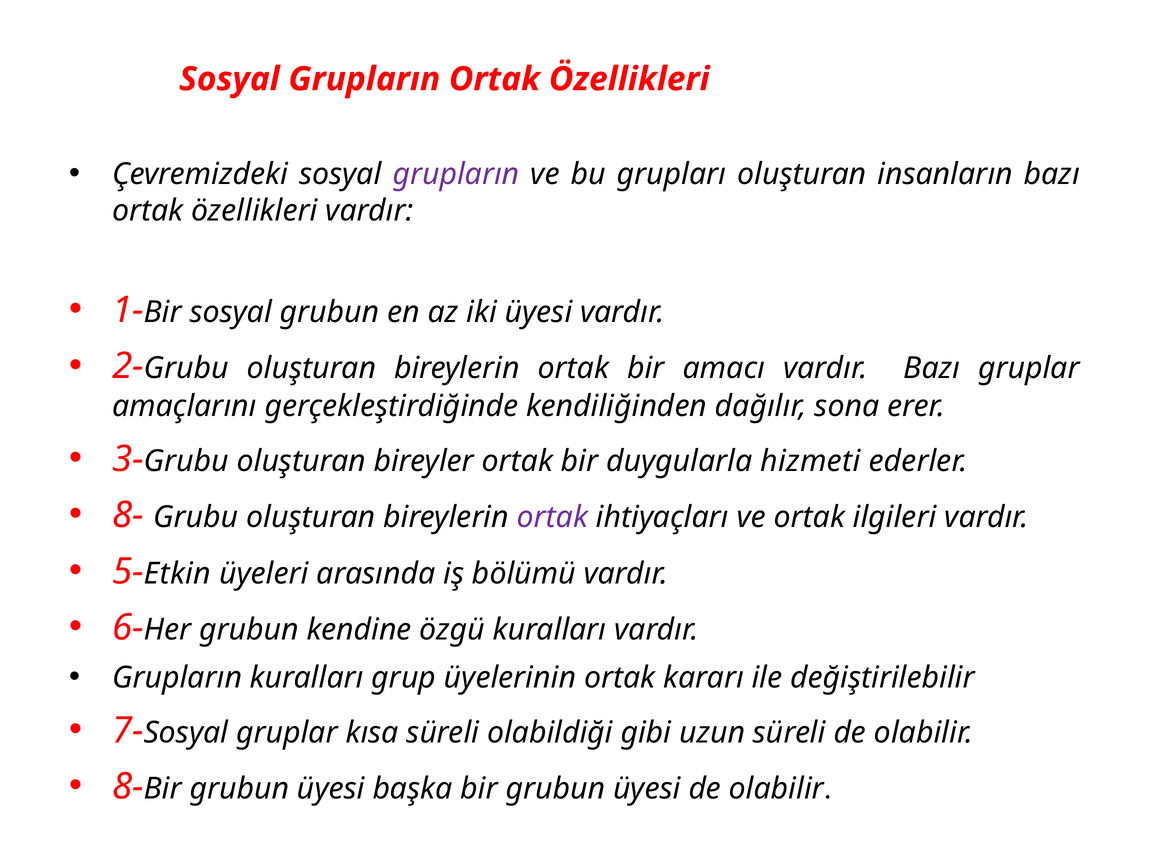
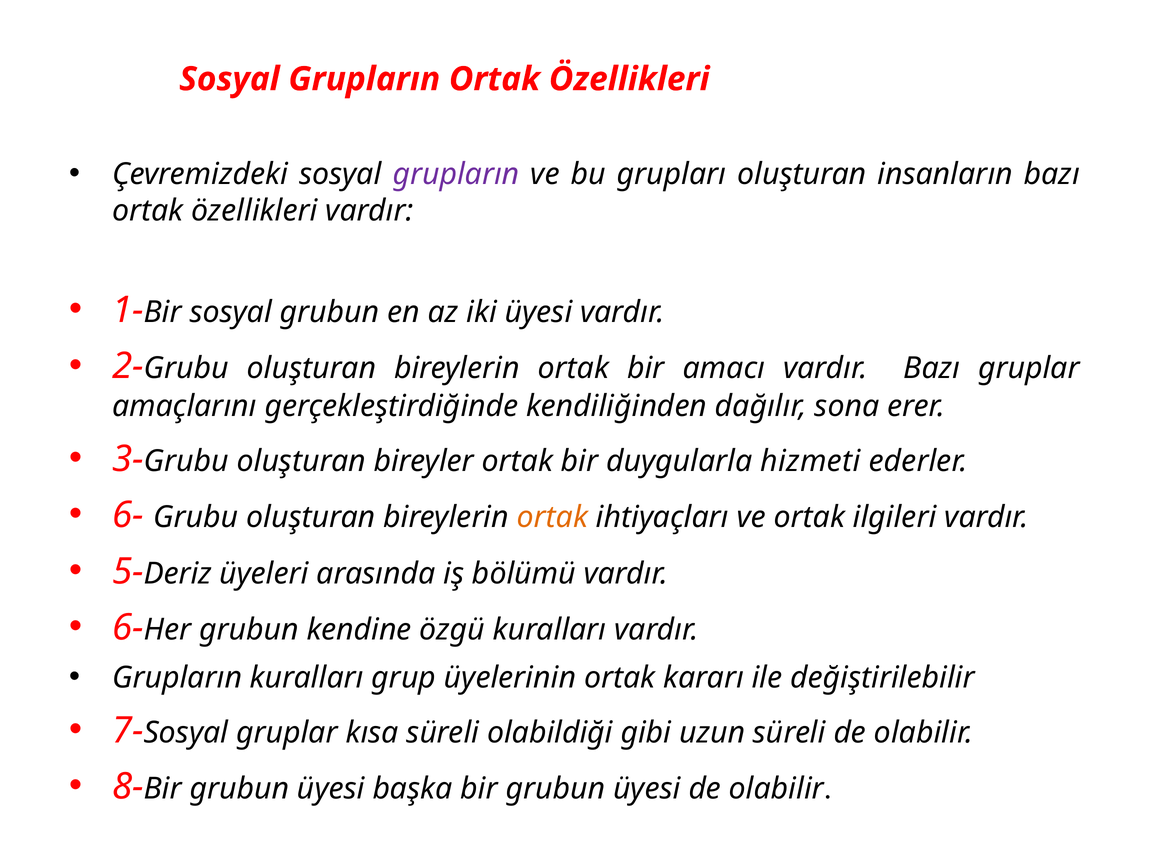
8-: 8- -> 6- (128, 515)
ortak colour: purple -> orange (552, 517)
Etkin: Etkin -> Deriz (178, 573)
